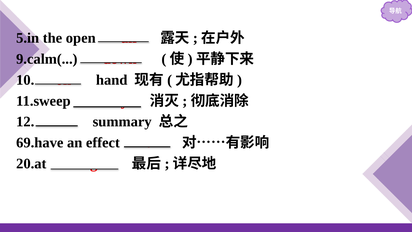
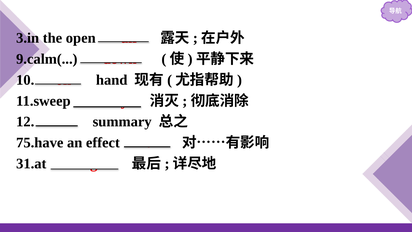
5.in: 5.in -> 3.in (28, 38)
69.have: 69.have -> 75.have (40, 143)
20.at: 20.at -> 31.at (31, 164)
